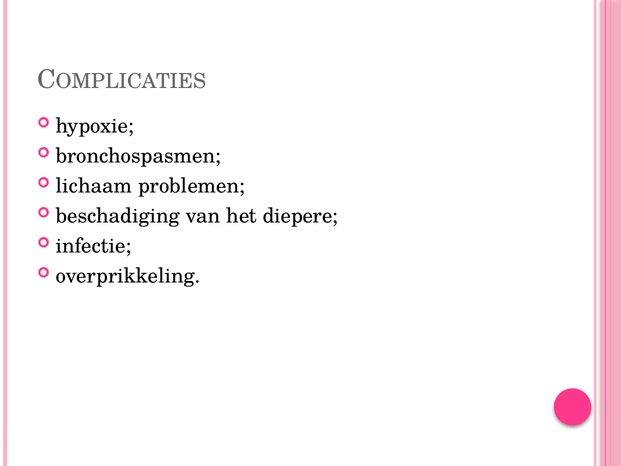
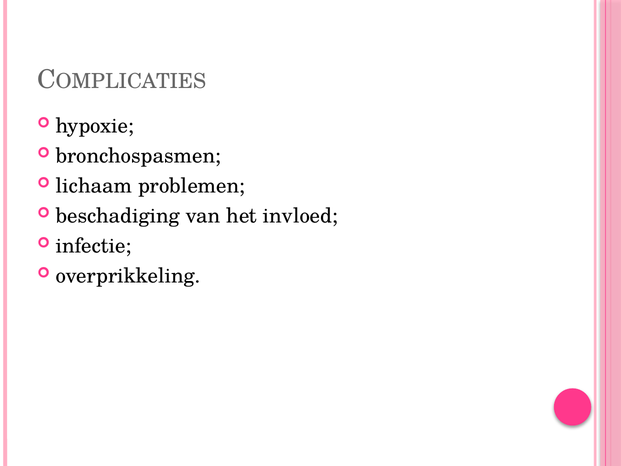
diepere: diepere -> invloed (300, 216)
